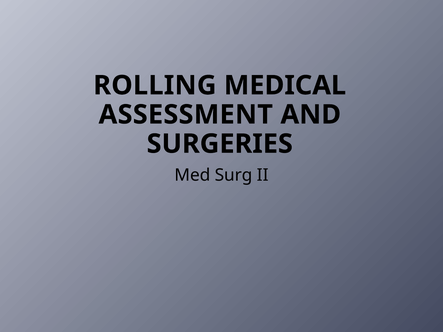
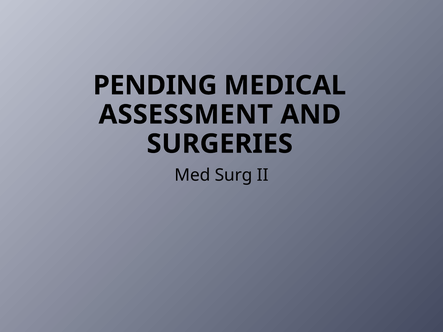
ROLLING: ROLLING -> PENDING (155, 85)
